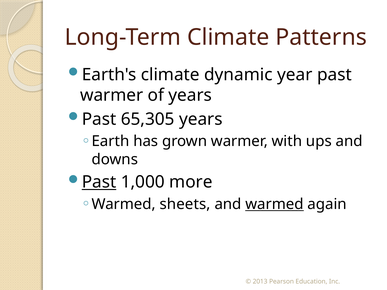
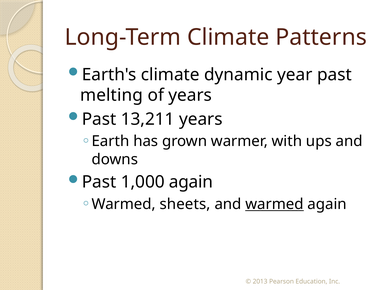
warmer: warmer -> melting (112, 95)
65,305: 65,305 -> 13,211 (148, 119)
Past underline: present -> none (99, 182)
1,000 more: more -> again (191, 182)
